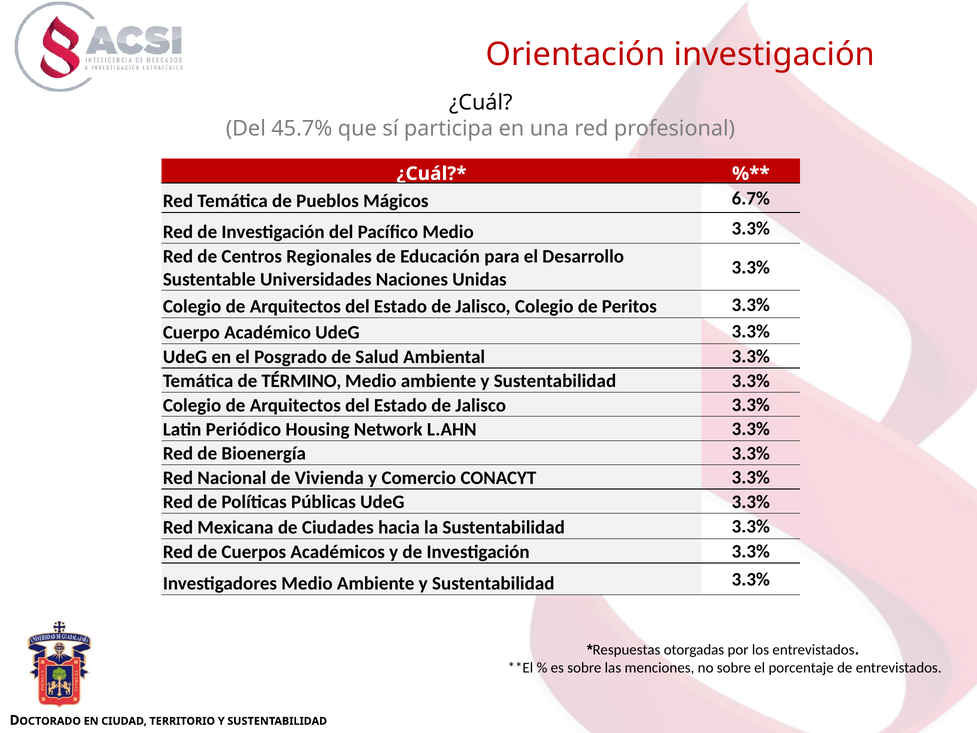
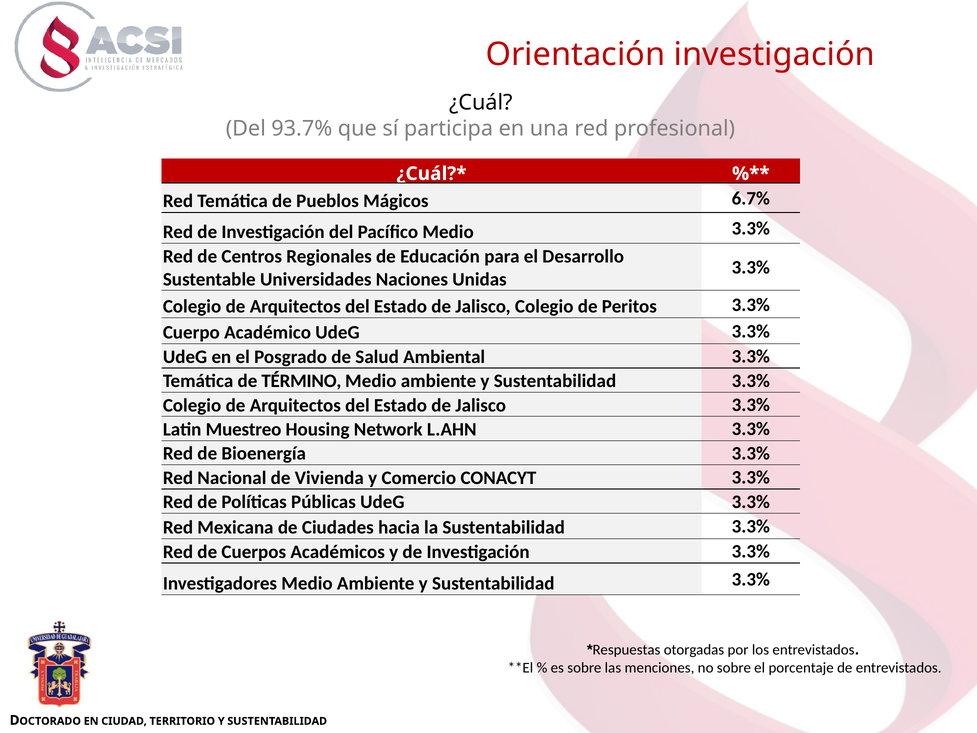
45.7%: 45.7% -> 93.7% (302, 129)
Periódico: Periódico -> Muestreo (244, 429)
